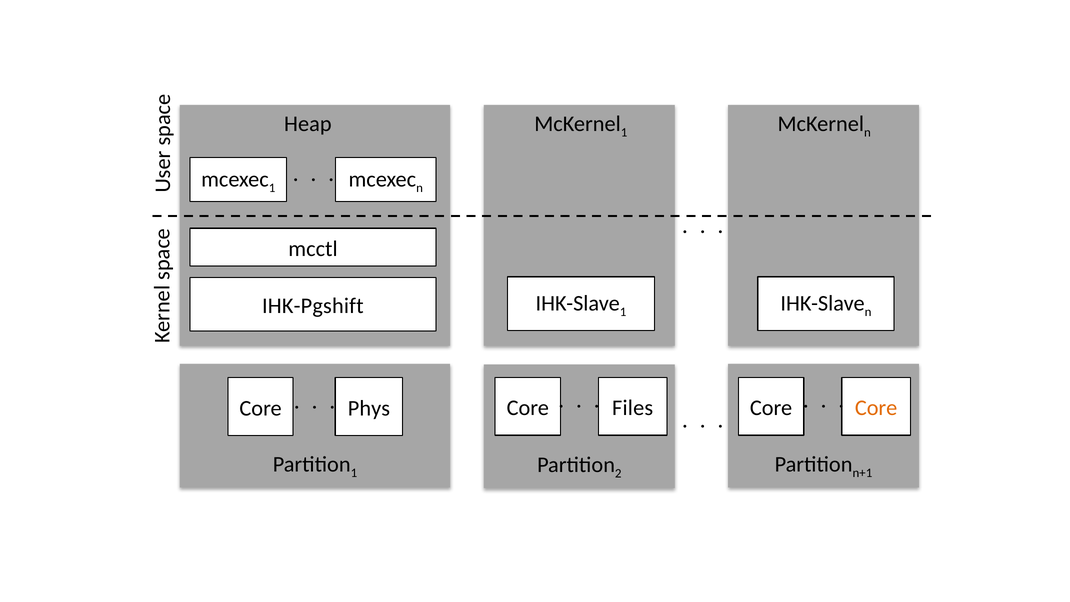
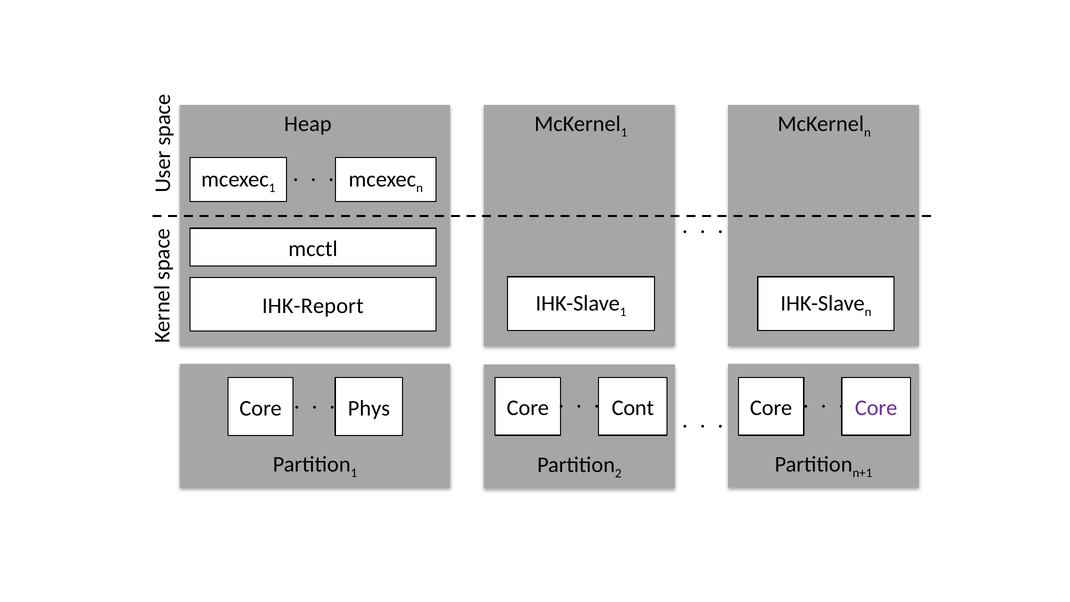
IHK-Pgshift: IHK-Pgshift -> IHK-Report (313, 306)
Files: Files -> Cont (633, 408)
Core colour: orange -> purple (876, 408)
